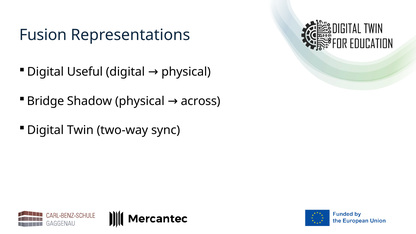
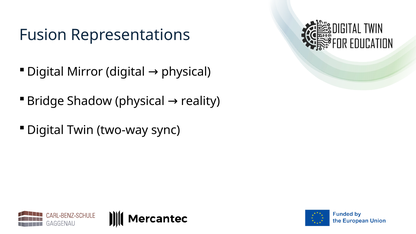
Useful: Useful -> Mirror (85, 72)
across: across -> reality (201, 101)
